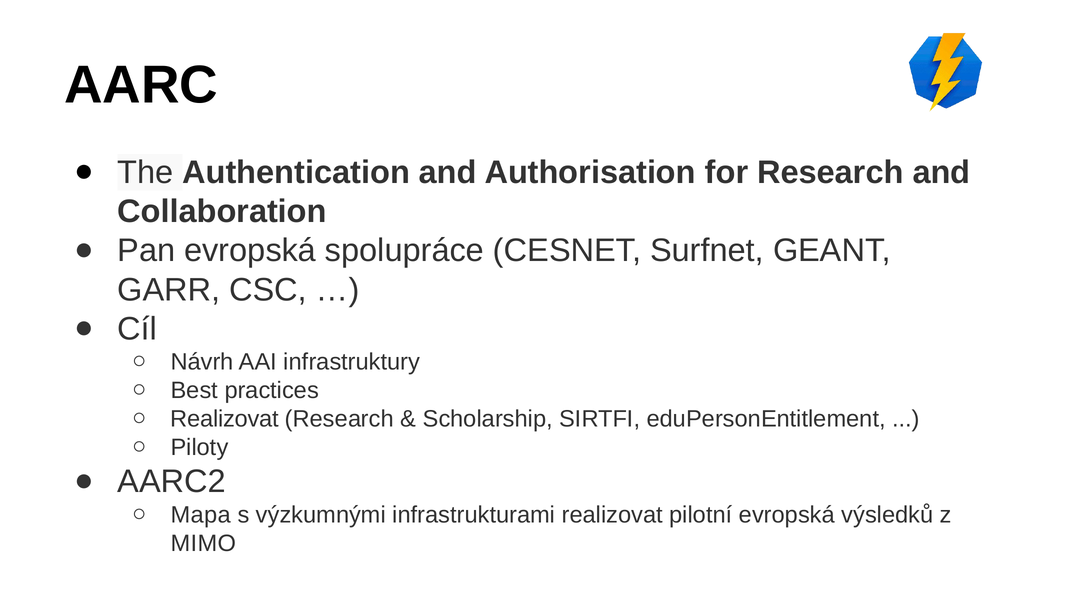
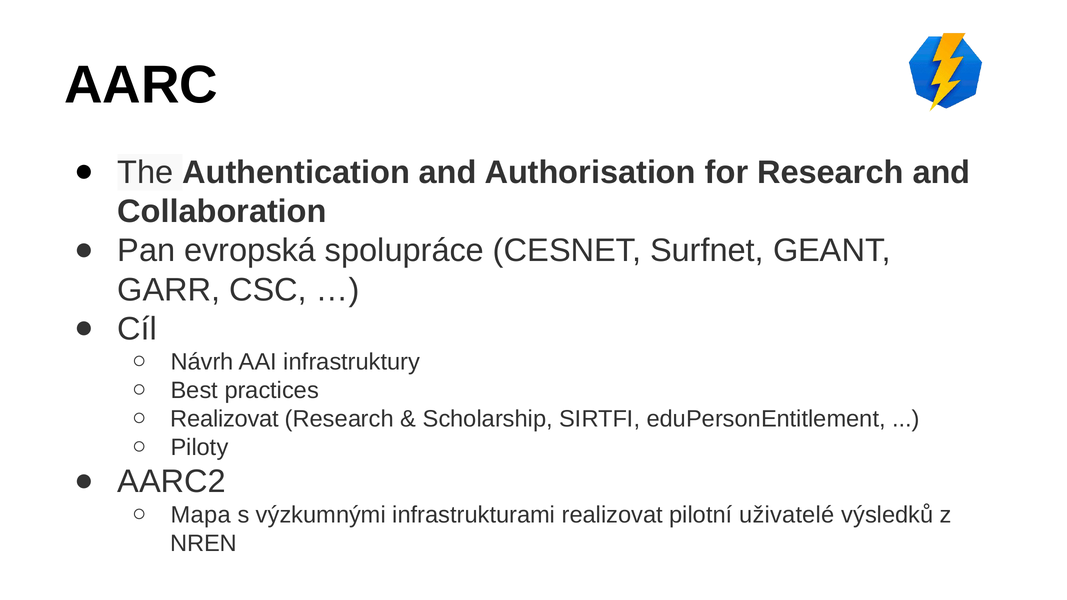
pilotní evropská: evropská -> uživatelé (787, 515)
MIMO: MIMO -> NREN (204, 543)
